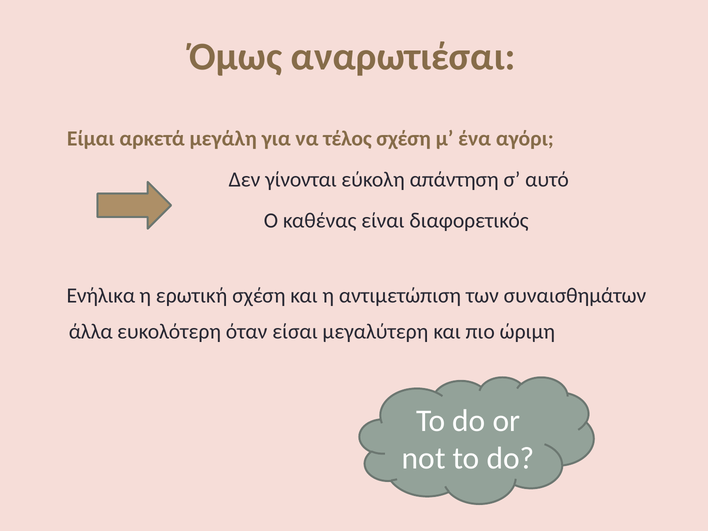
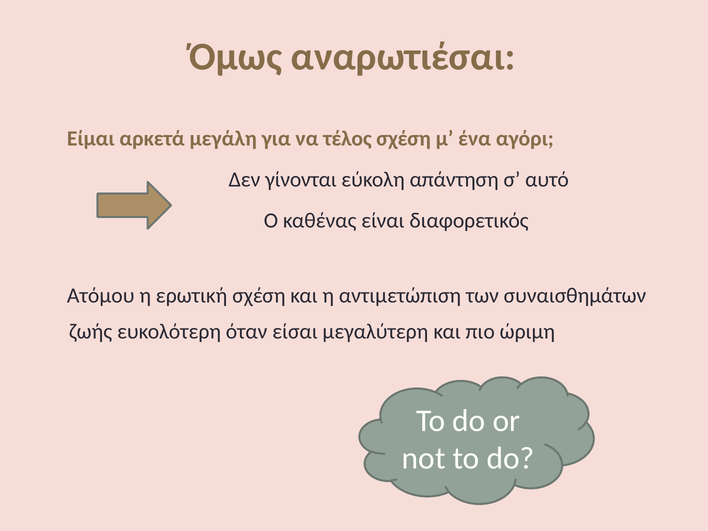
Ενήλικα: Ενήλικα -> Ατόμου (101, 296)
άλλα: άλλα -> ζωής (91, 332)
